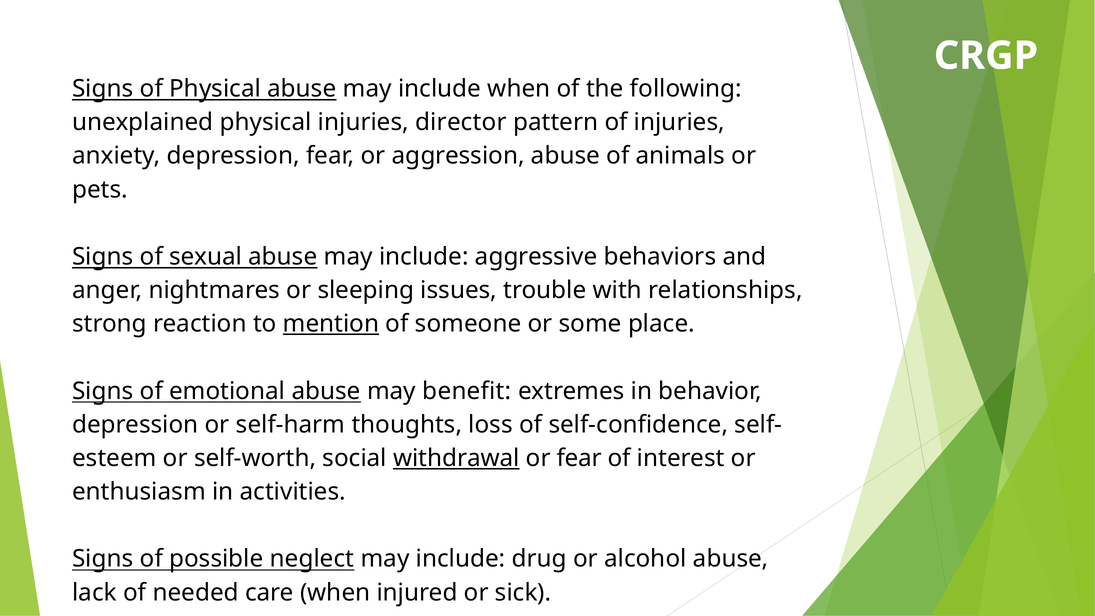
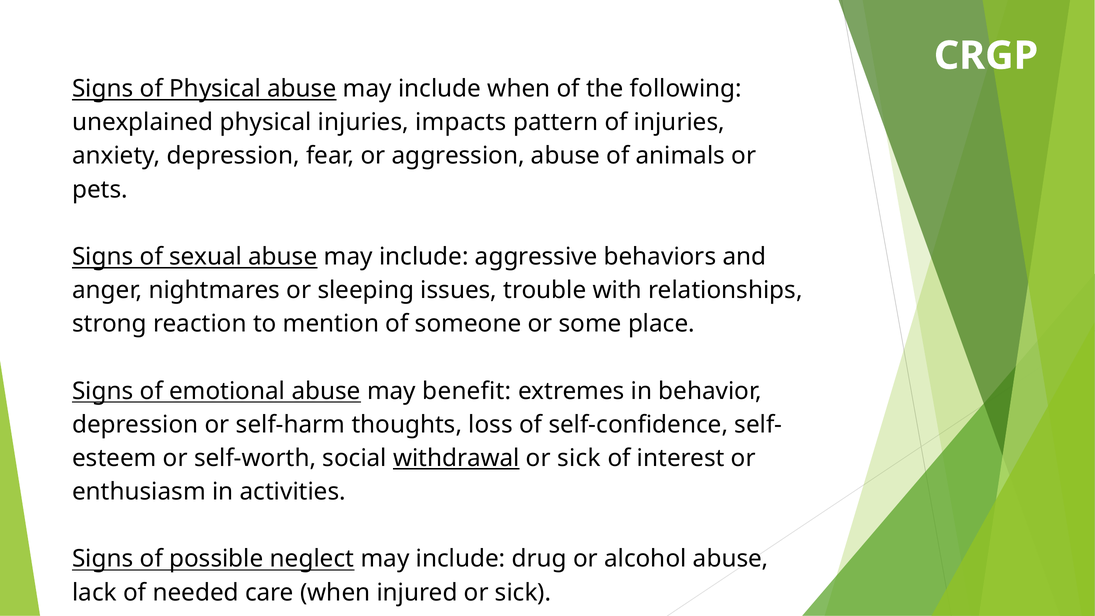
director: director -> impacts (461, 122)
mention underline: present -> none (331, 324)
fear: fear -> sick (579, 458)
